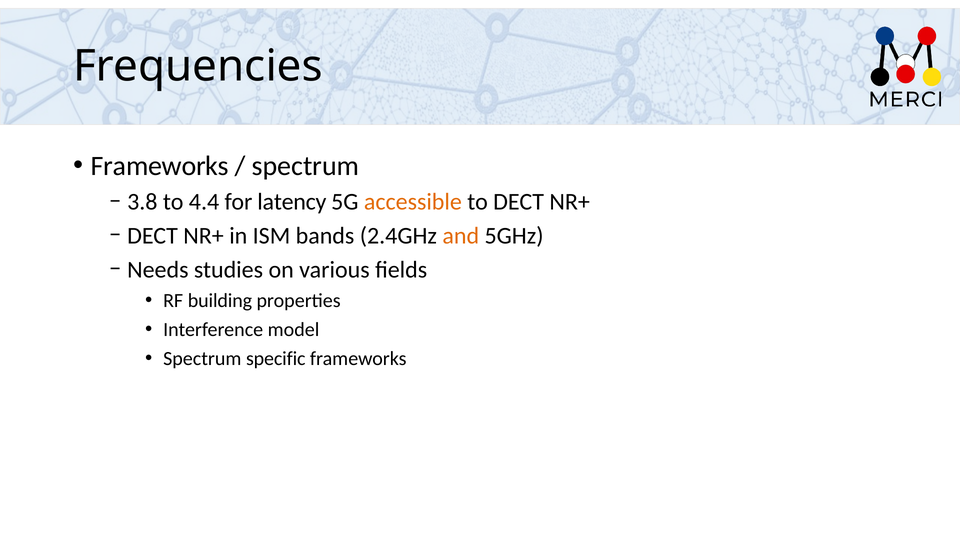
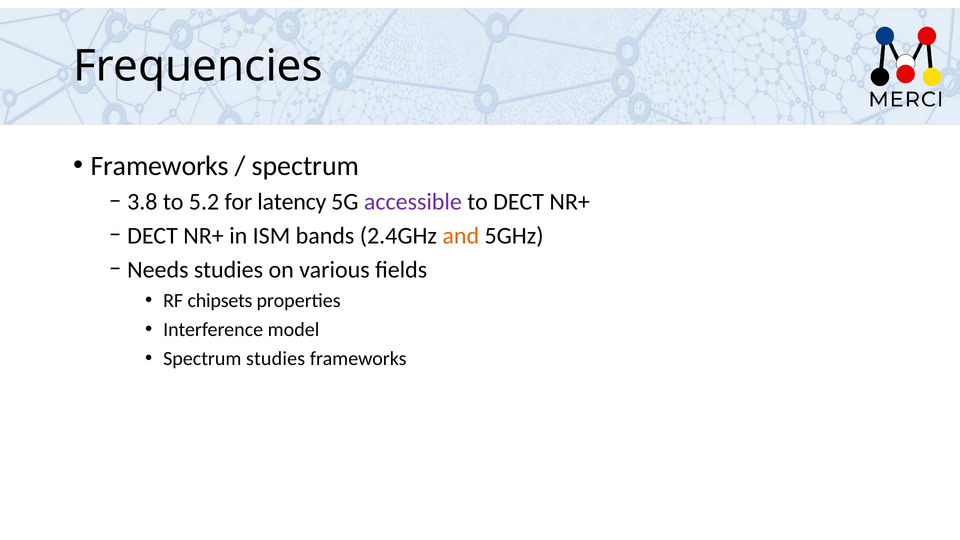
4.4: 4.4 -> 5.2 (204, 202)
accessible colour: orange -> purple (413, 202)
building: building -> chipsets (220, 301)
Spectrum specific: specific -> studies (276, 359)
